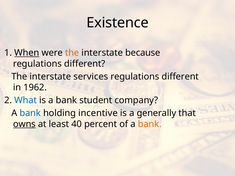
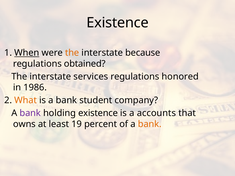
different: different -> obtained (85, 64)
different: different -> honored (180, 77)
1962: 1962 -> 1986 (35, 88)
What colour: blue -> orange (26, 100)
bank colour: blue -> purple (30, 113)
holding incentive: incentive -> existence (98, 113)
generally: generally -> accounts (156, 113)
owns underline: present -> none (24, 124)
40: 40 -> 19 (77, 124)
